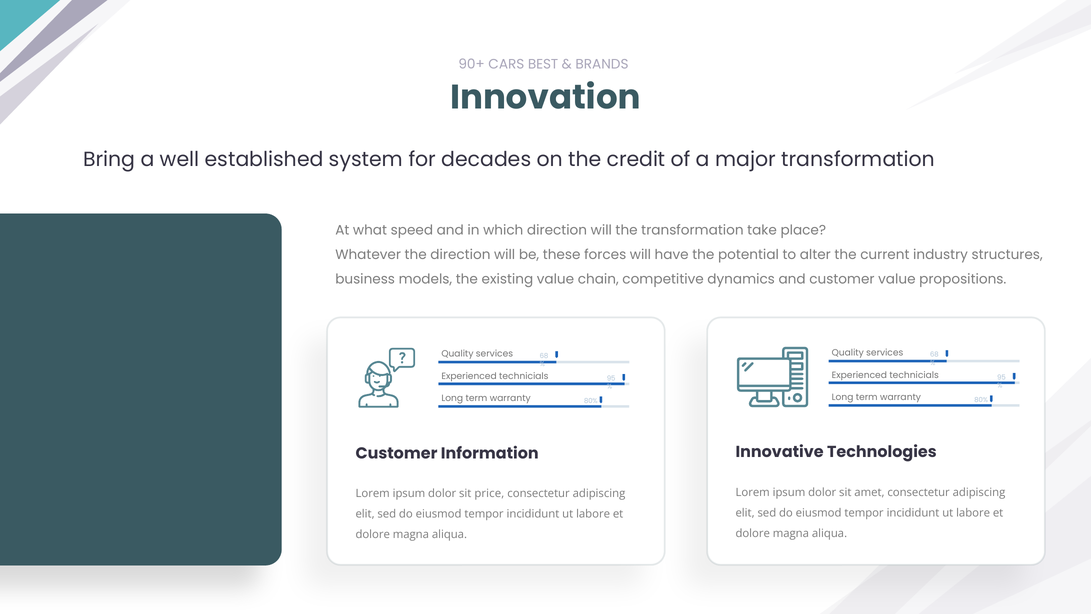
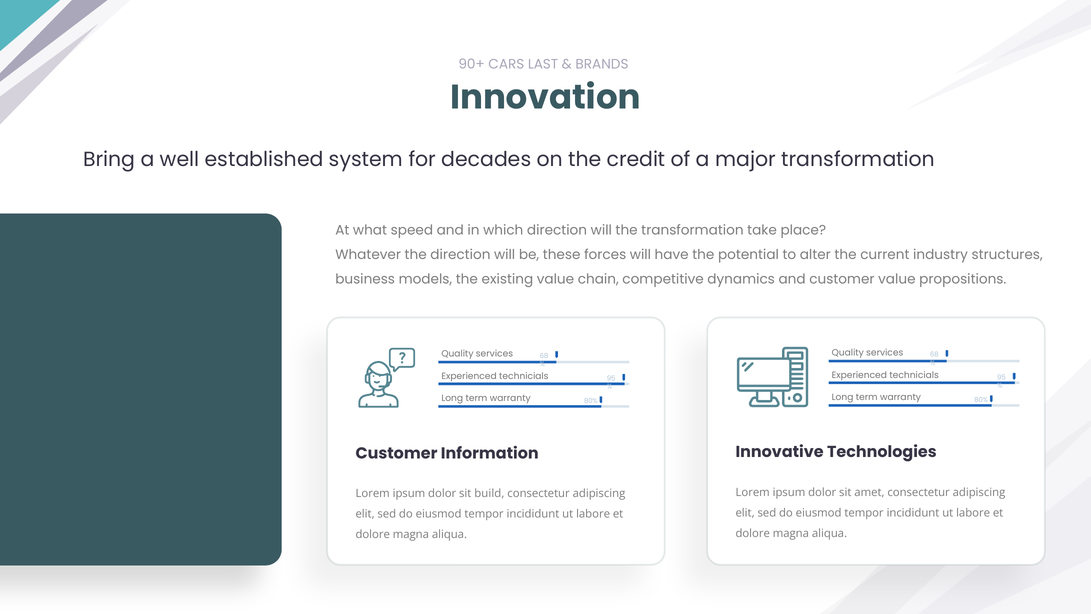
BEST: BEST -> LAST (543, 64)
price: price -> build (489, 493)
